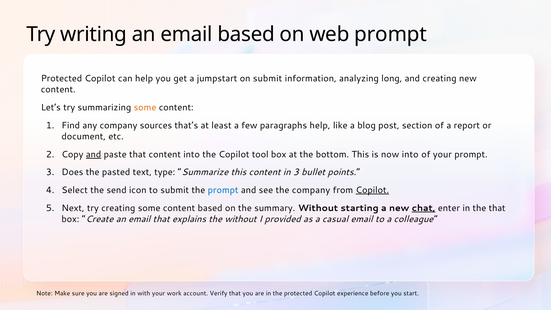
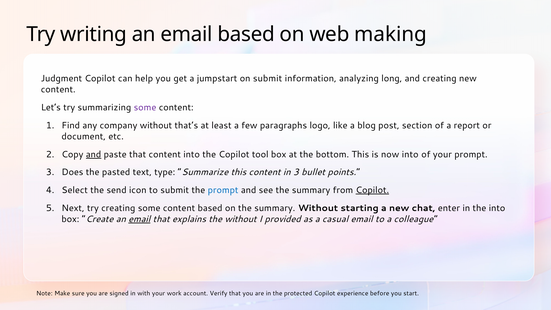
web prompt: prompt -> making (391, 34)
Protected: Protected -> Judgment (61, 79)
some colour: orange -> purple (145, 107)
company sources: sources -> without (156, 125)
paragraphs help: help -> logo (320, 125)
see the company: company -> summary (311, 190)
chat underline: present -> none (424, 208)
the that: that -> into (497, 208)
email underline: none -> present (139, 219)
